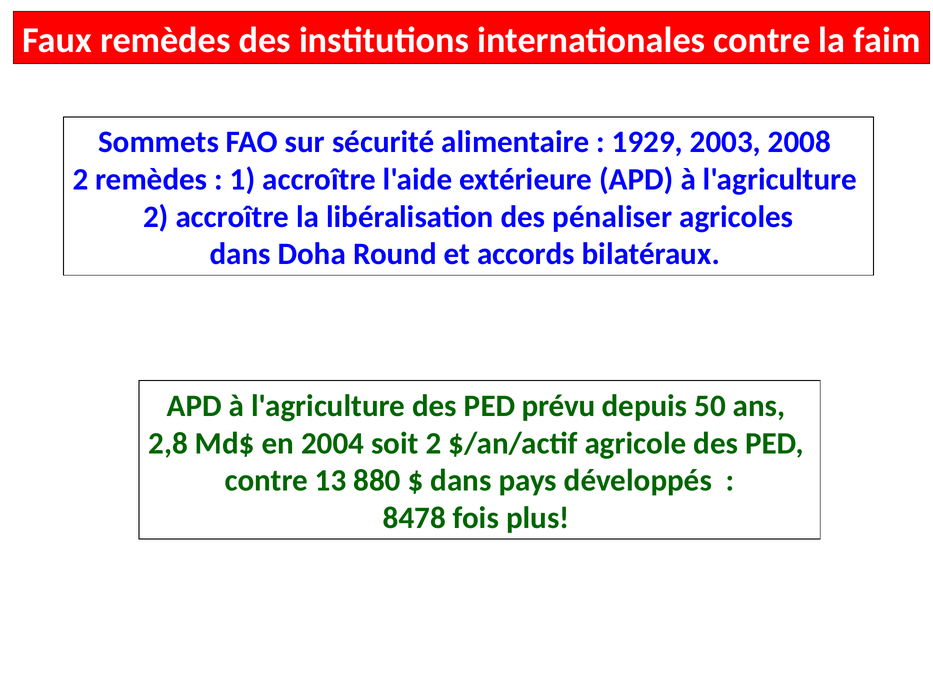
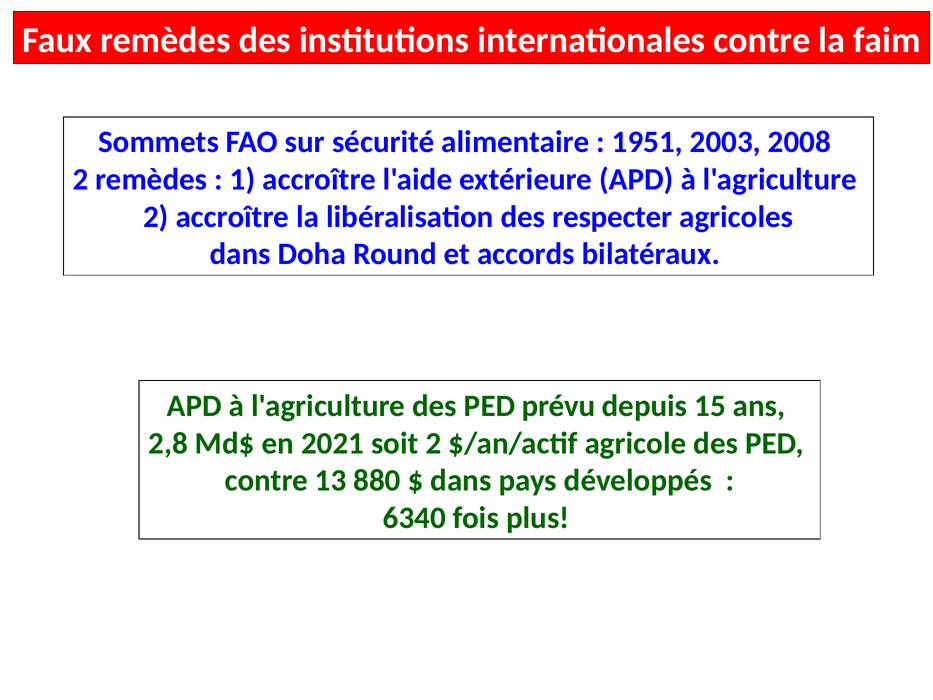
1929: 1929 -> 1951 (647, 142)
pénaliser: pénaliser -> respecter (612, 217)
50: 50 -> 15 (710, 406)
2004: 2004 -> 2021 (333, 443)
8478: 8478 -> 6340 (414, 518)
